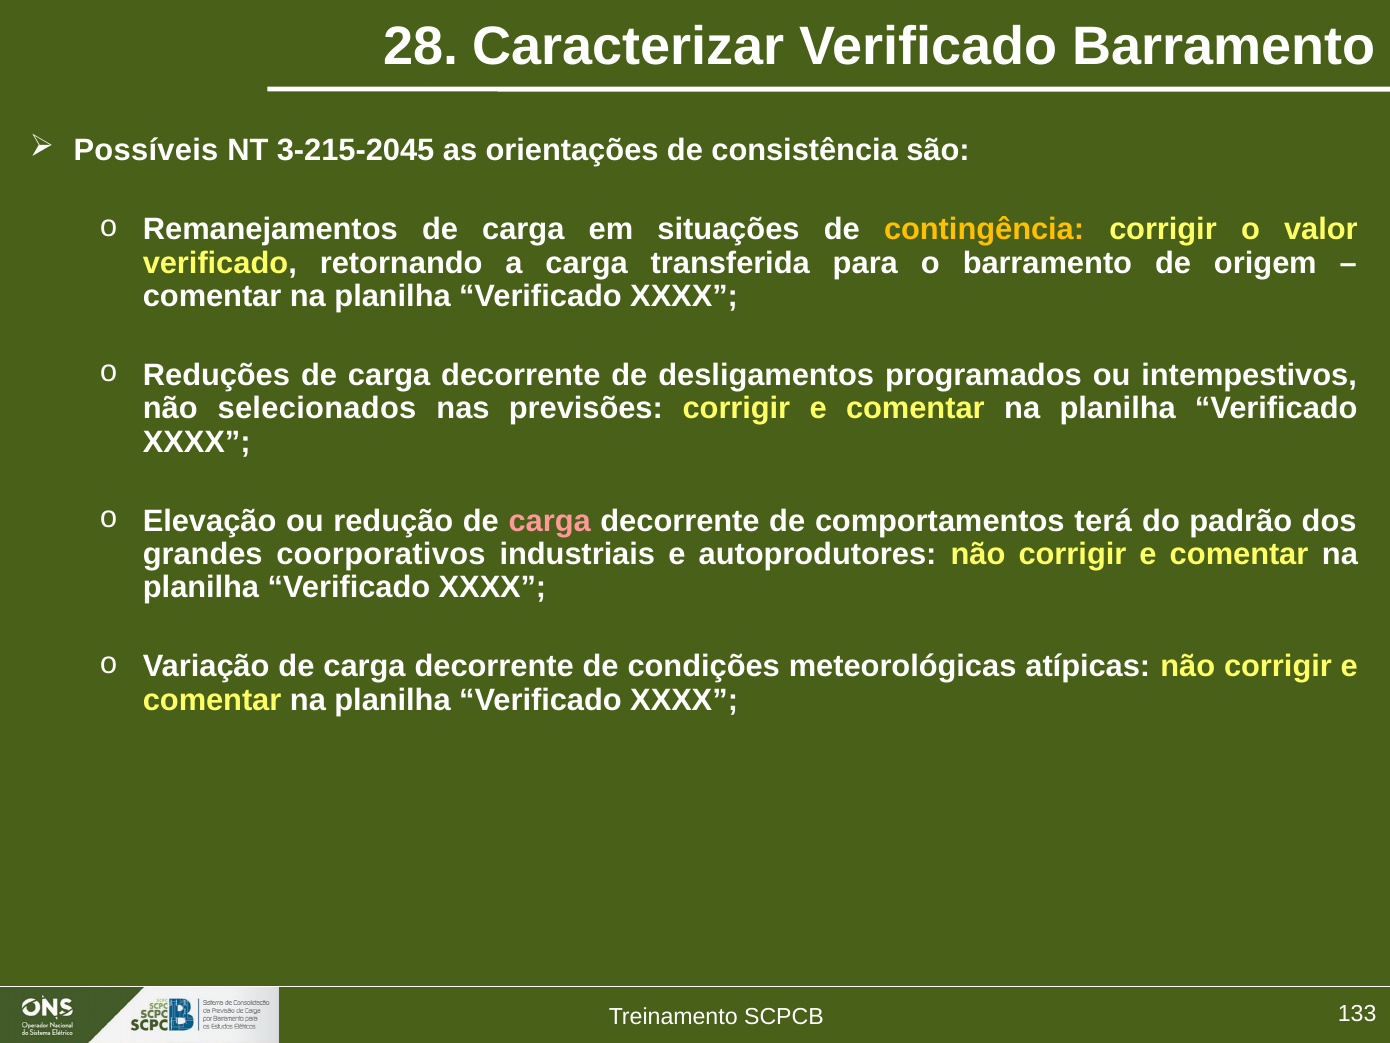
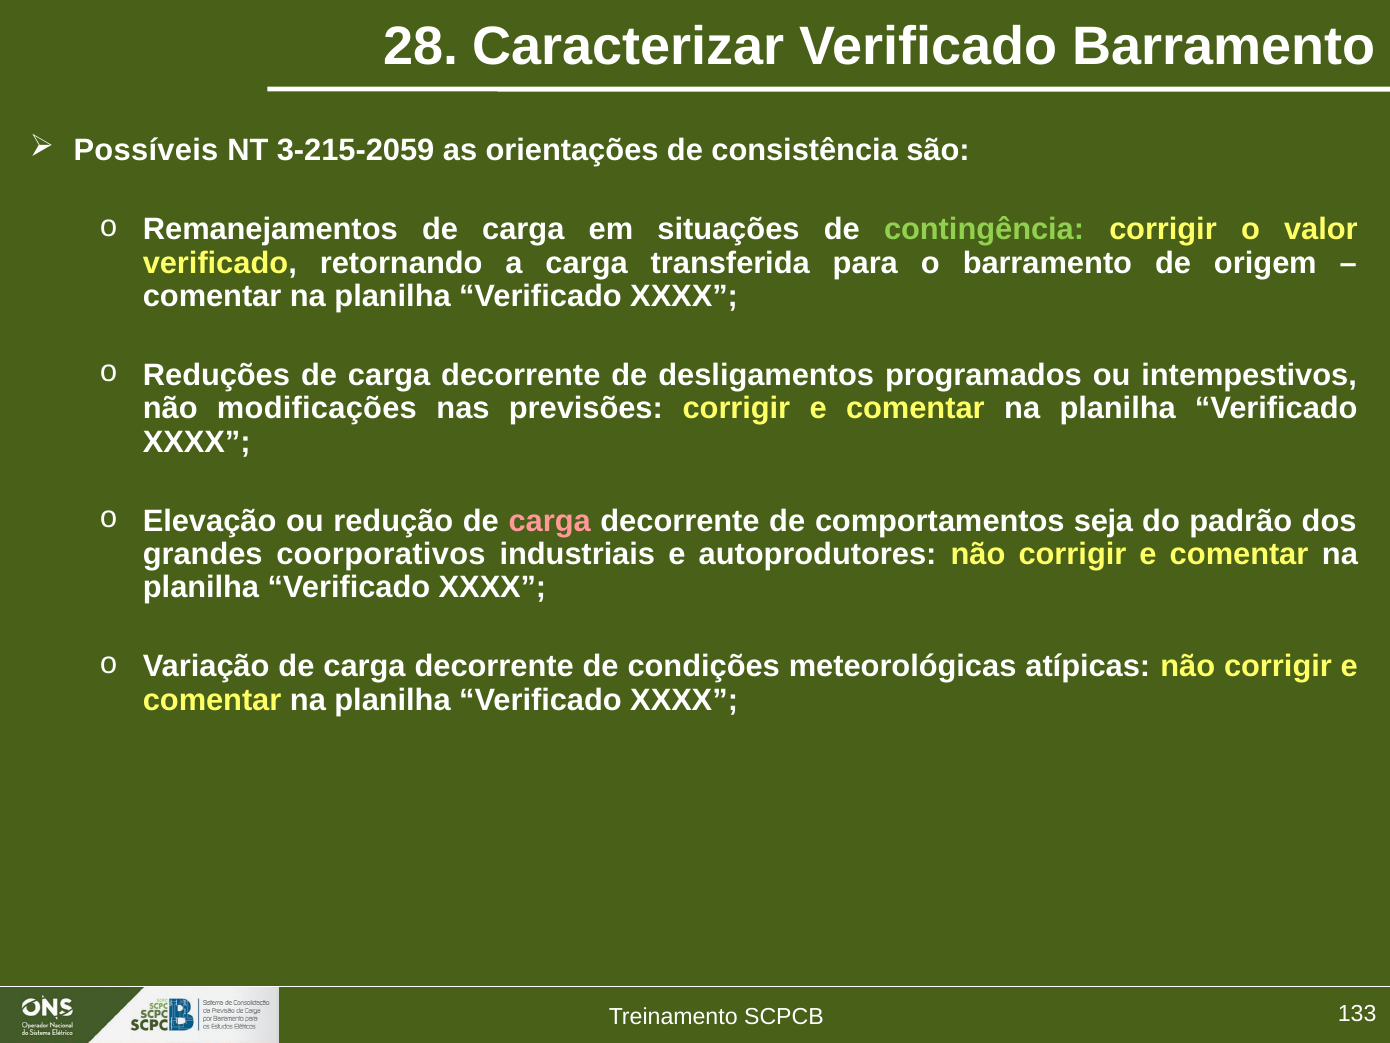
3-215-2045: 3-215-2045 -> 3-215-2059 (356, 150)
contingência colour: yellow -> light green (984, 229)
selecionados: selecionados -> modificações (317, 408)
terá: terá -> seja (1104, 521)
